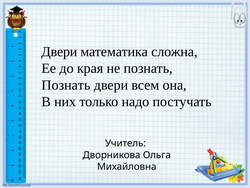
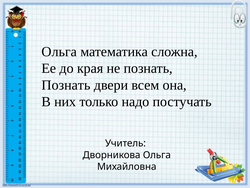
Двери: Двери -> Ольга (59, 52)
